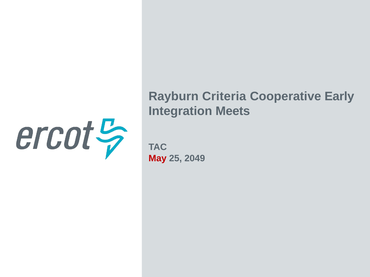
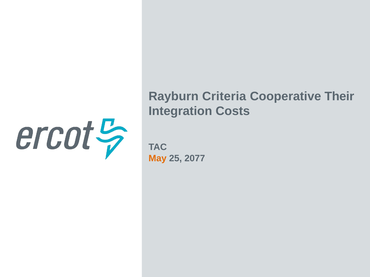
Early: Early -> Their (339, 96)
Meets: Meets -> Costs (233, 111)
May colour: red -> orange (158, 158)
2049: 2049 -> 2077 (195, 158)
